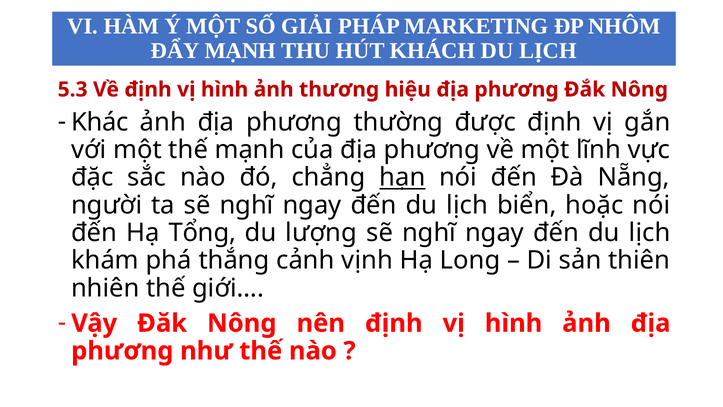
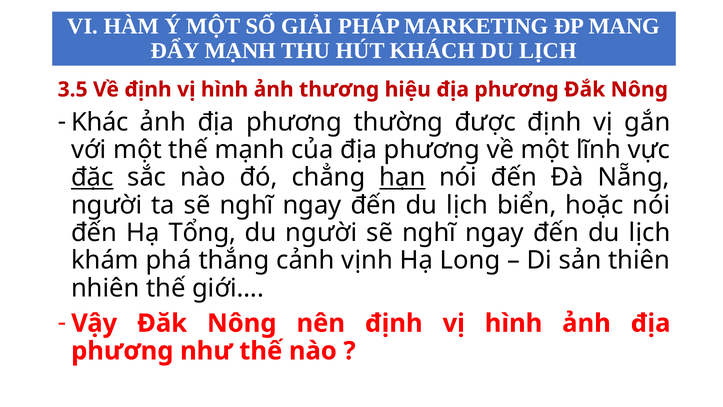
NHÔM: NHÔM -> MANG (624, 26)
5.3: 5.3 -> 3.5 (73, 89)
đặc underline: none -> present (92, 177)
du lượng: lượng -> người (321, 233)
